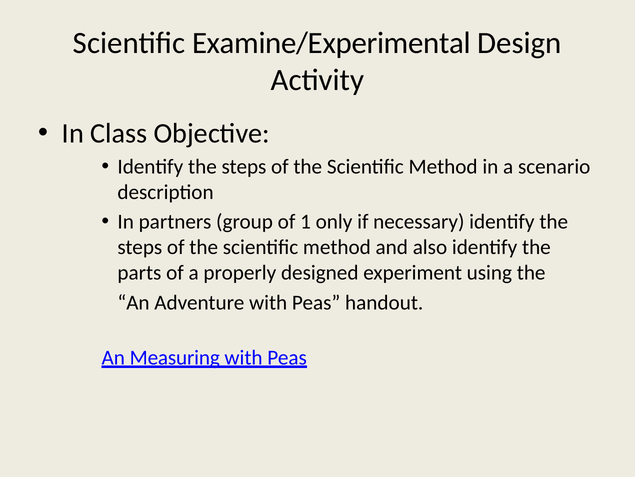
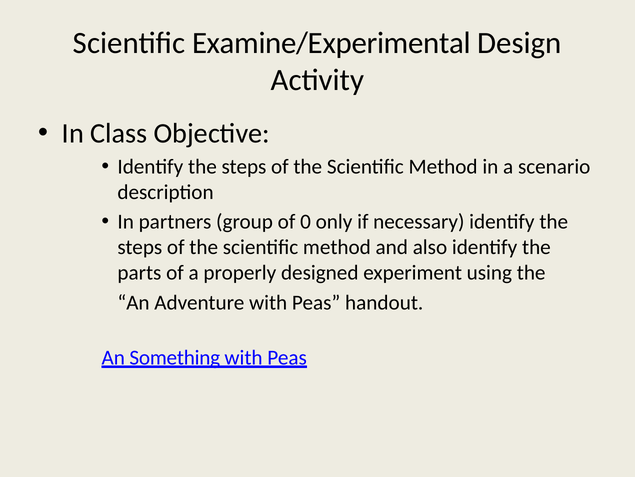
1: 1 -> 0 (306, 222)
Measuring: Measuring -> Something (175, 357)
